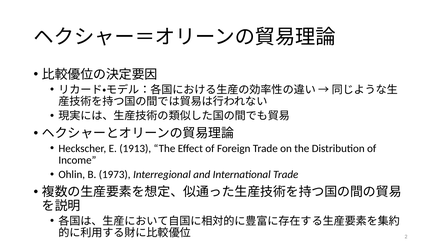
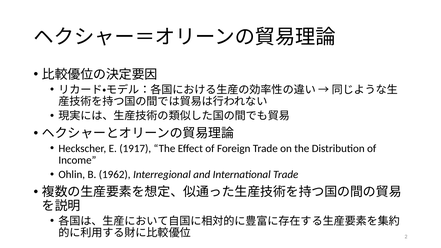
1913: 1913 -> 1917 (135, 148)
1973: 1973 -> 1962 (115, 175)
